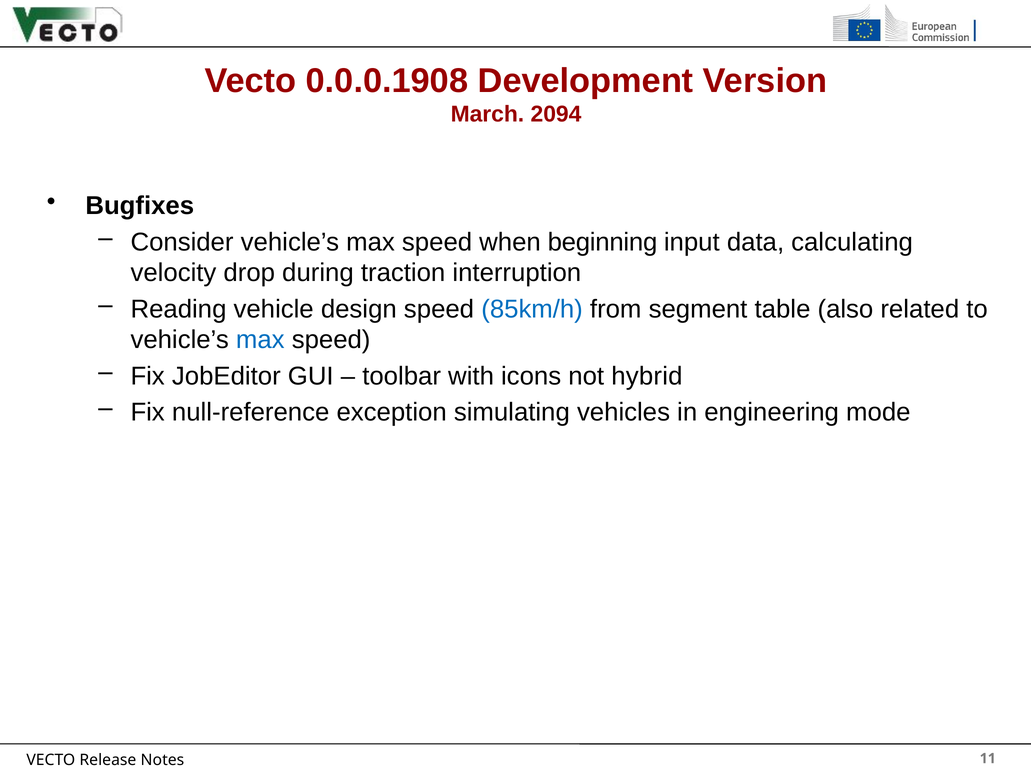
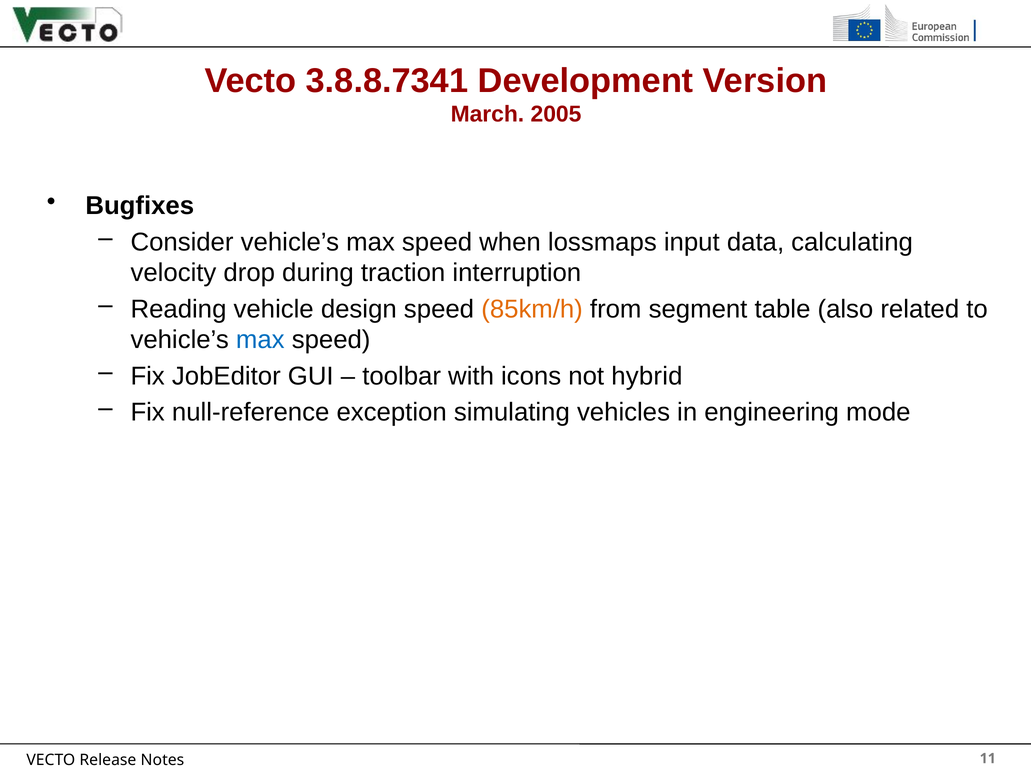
0.0.0.1908: 0.0.0.1908 -> 3.8.8.7341 (387, 81)
2094: 2094 -> 2005 (556, 114)
beginning: beginning -> lossmaps (602, 242)
85km/h colour: blue -> orange (532, 309)
